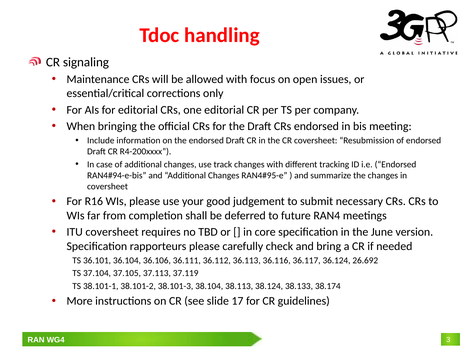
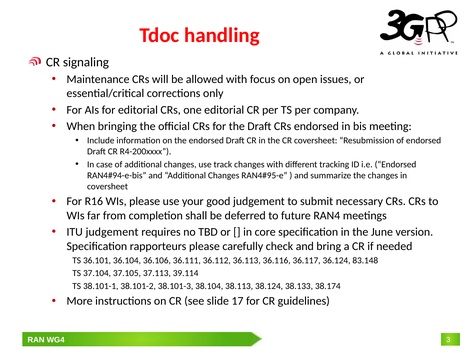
ITU coversheet: coversheet -> judgement (112, 232)
26.692: 26.692 -> 83.148 (365, 261)
37.119: 37.119 -> 39.114 (186, 273)
